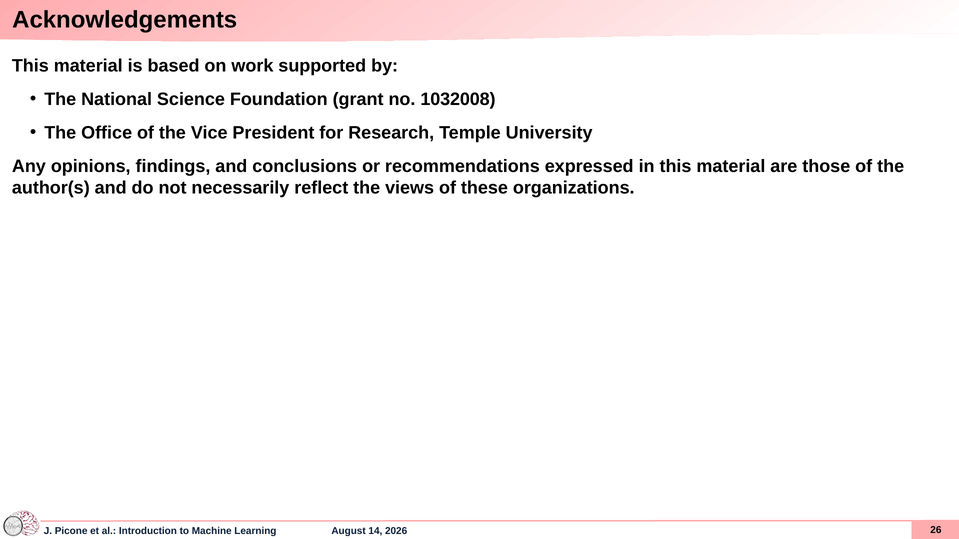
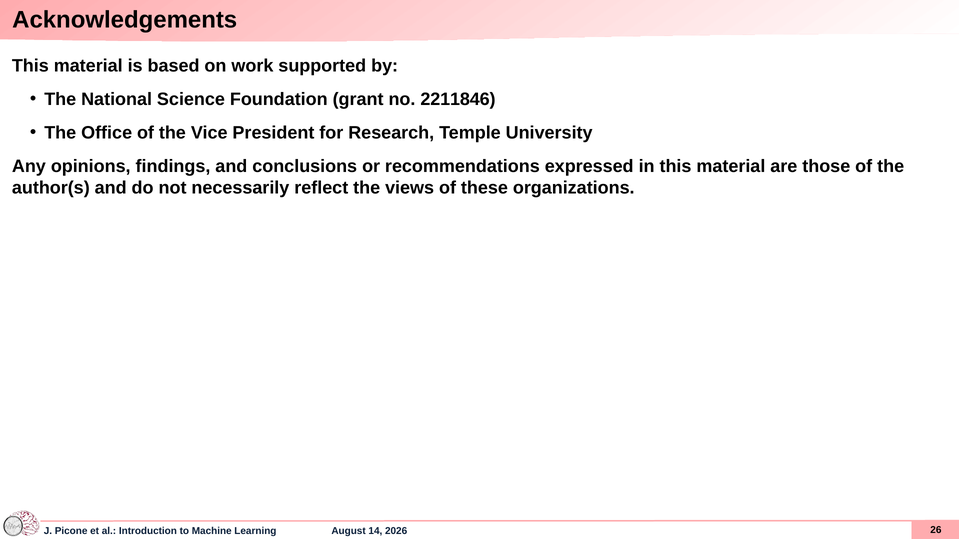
1032008: 1032008 -> 2211846 (458, 100)
